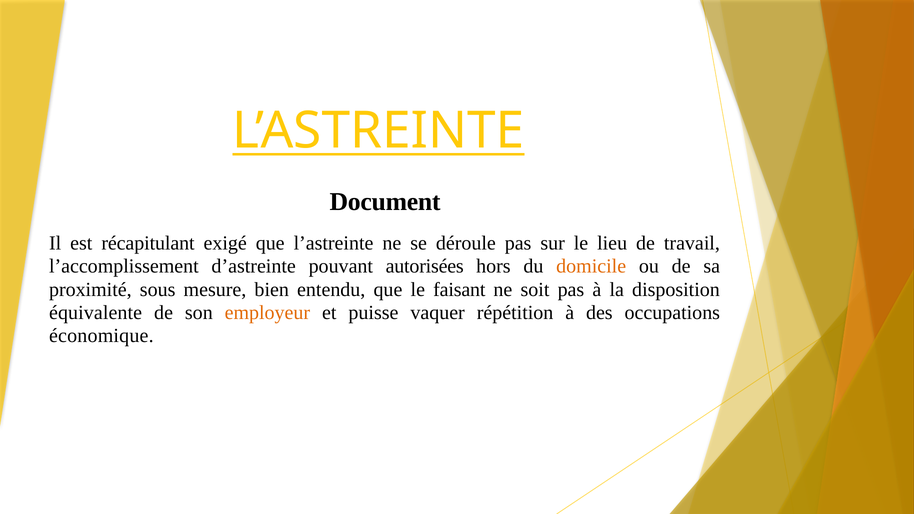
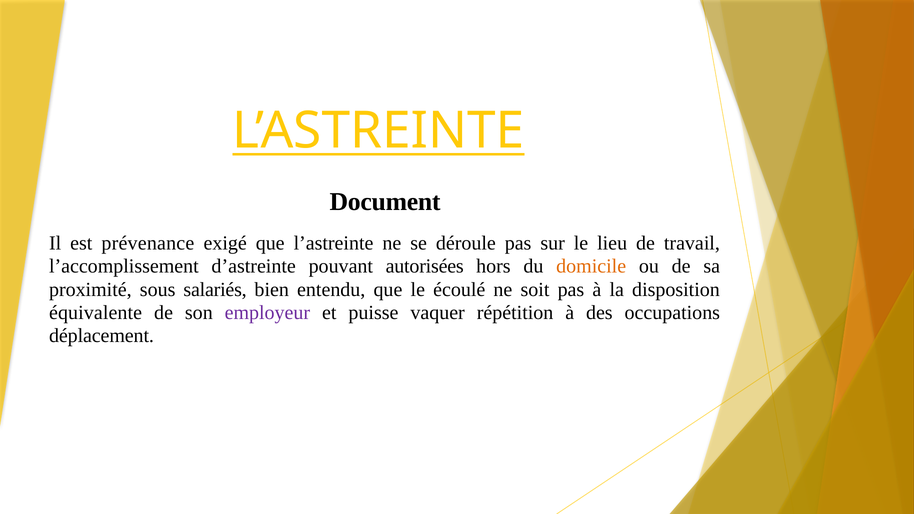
récapitulant: récapitulant -> prévenance (148, 243)
mesure: mesure -> salariés (215, 290)
faisant: faisant -> écoulé (459, 290)
employeur colour: orange -> purple (267, 313)
économique: économique -> déplacement (102, 336)
